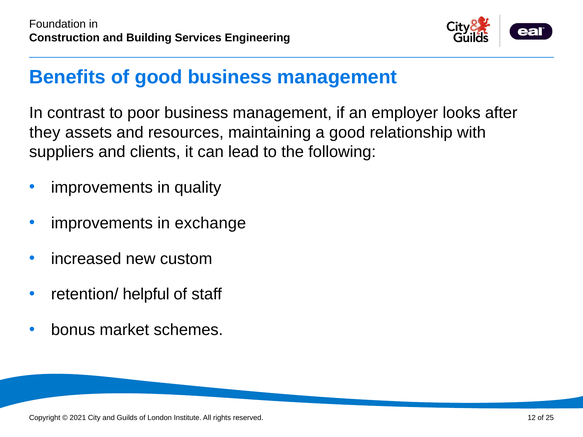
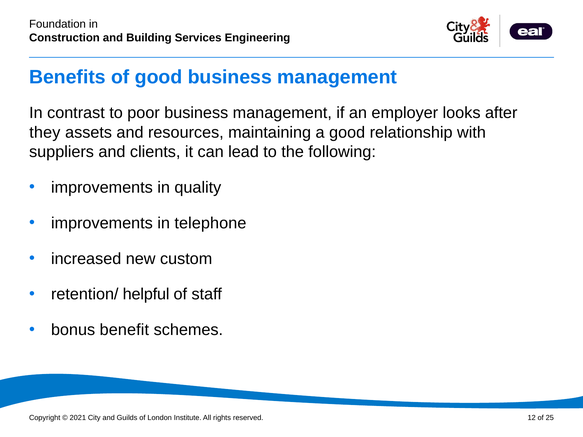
exchange: exchange -> telephone (210, 223)
market: market -> benefit (124, 330)
